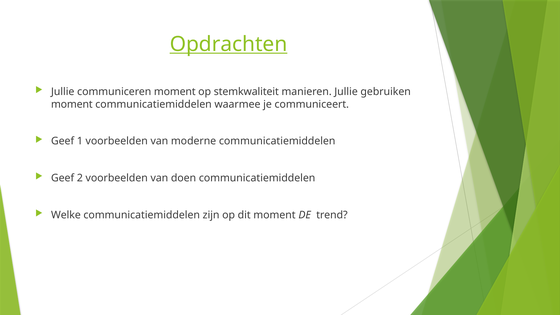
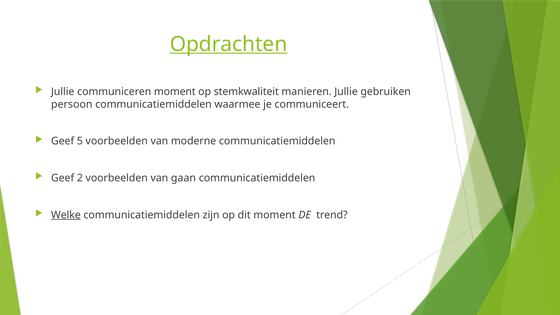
moment: moment -> persoon (72, 104)
1: 1 -> 5 (80, 141)
doen: doen -> gaan (183, 178)
Welke underline: none -> present (66, 215)
